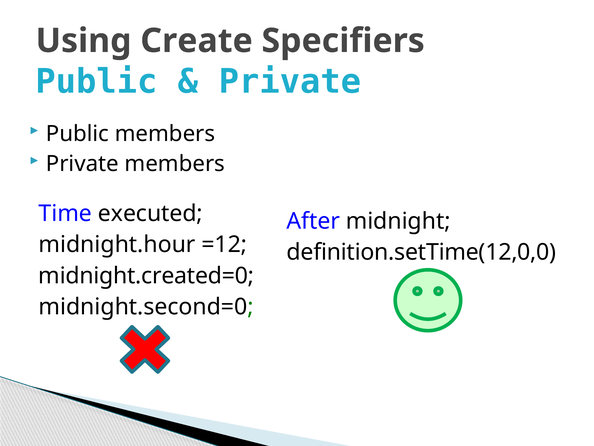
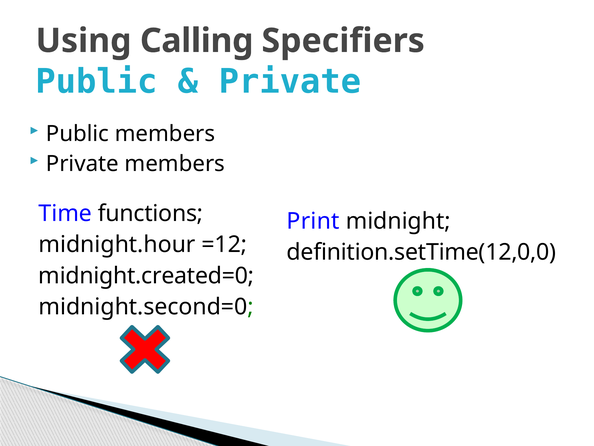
Create: Create -> Calling (197, 41)
executed: executed -> functions (150, 213)
After: After -> Print (313, 221)
